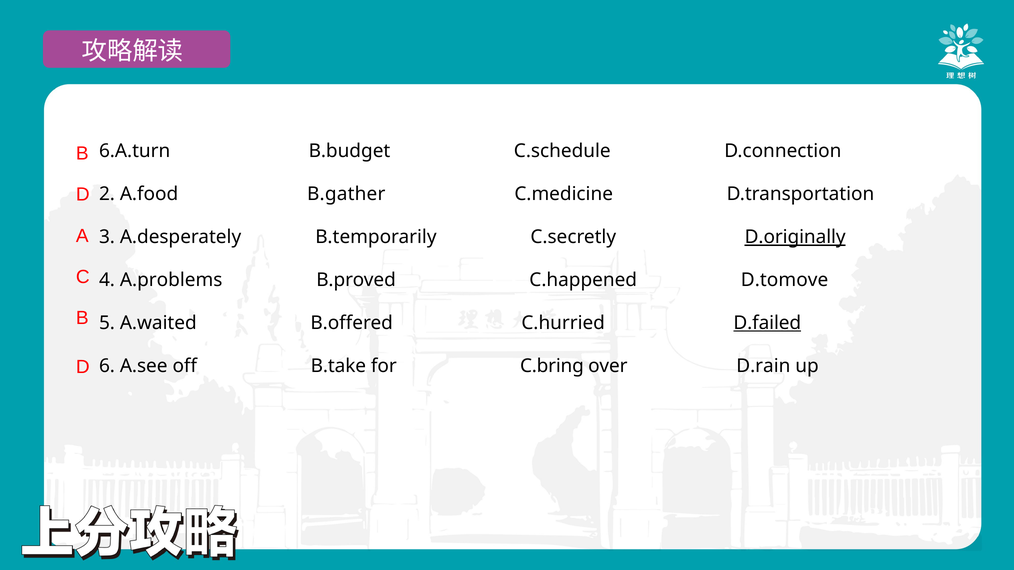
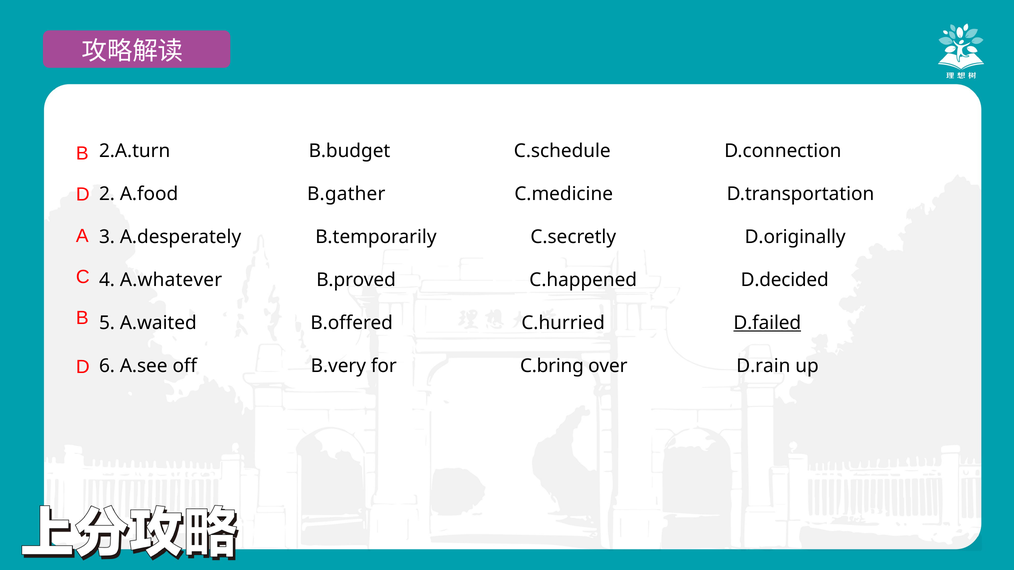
6.A.turn: 6.A.turn -> 2.A.turn (135, 151)
D.originally underline: present -> none (795, 237)
A.problems: A.problems -> A.whatever (171, 280)
D.tomove: D.tomove -> D.decided (785, 280)
B.take: B.take -> B.very (338, 366)
